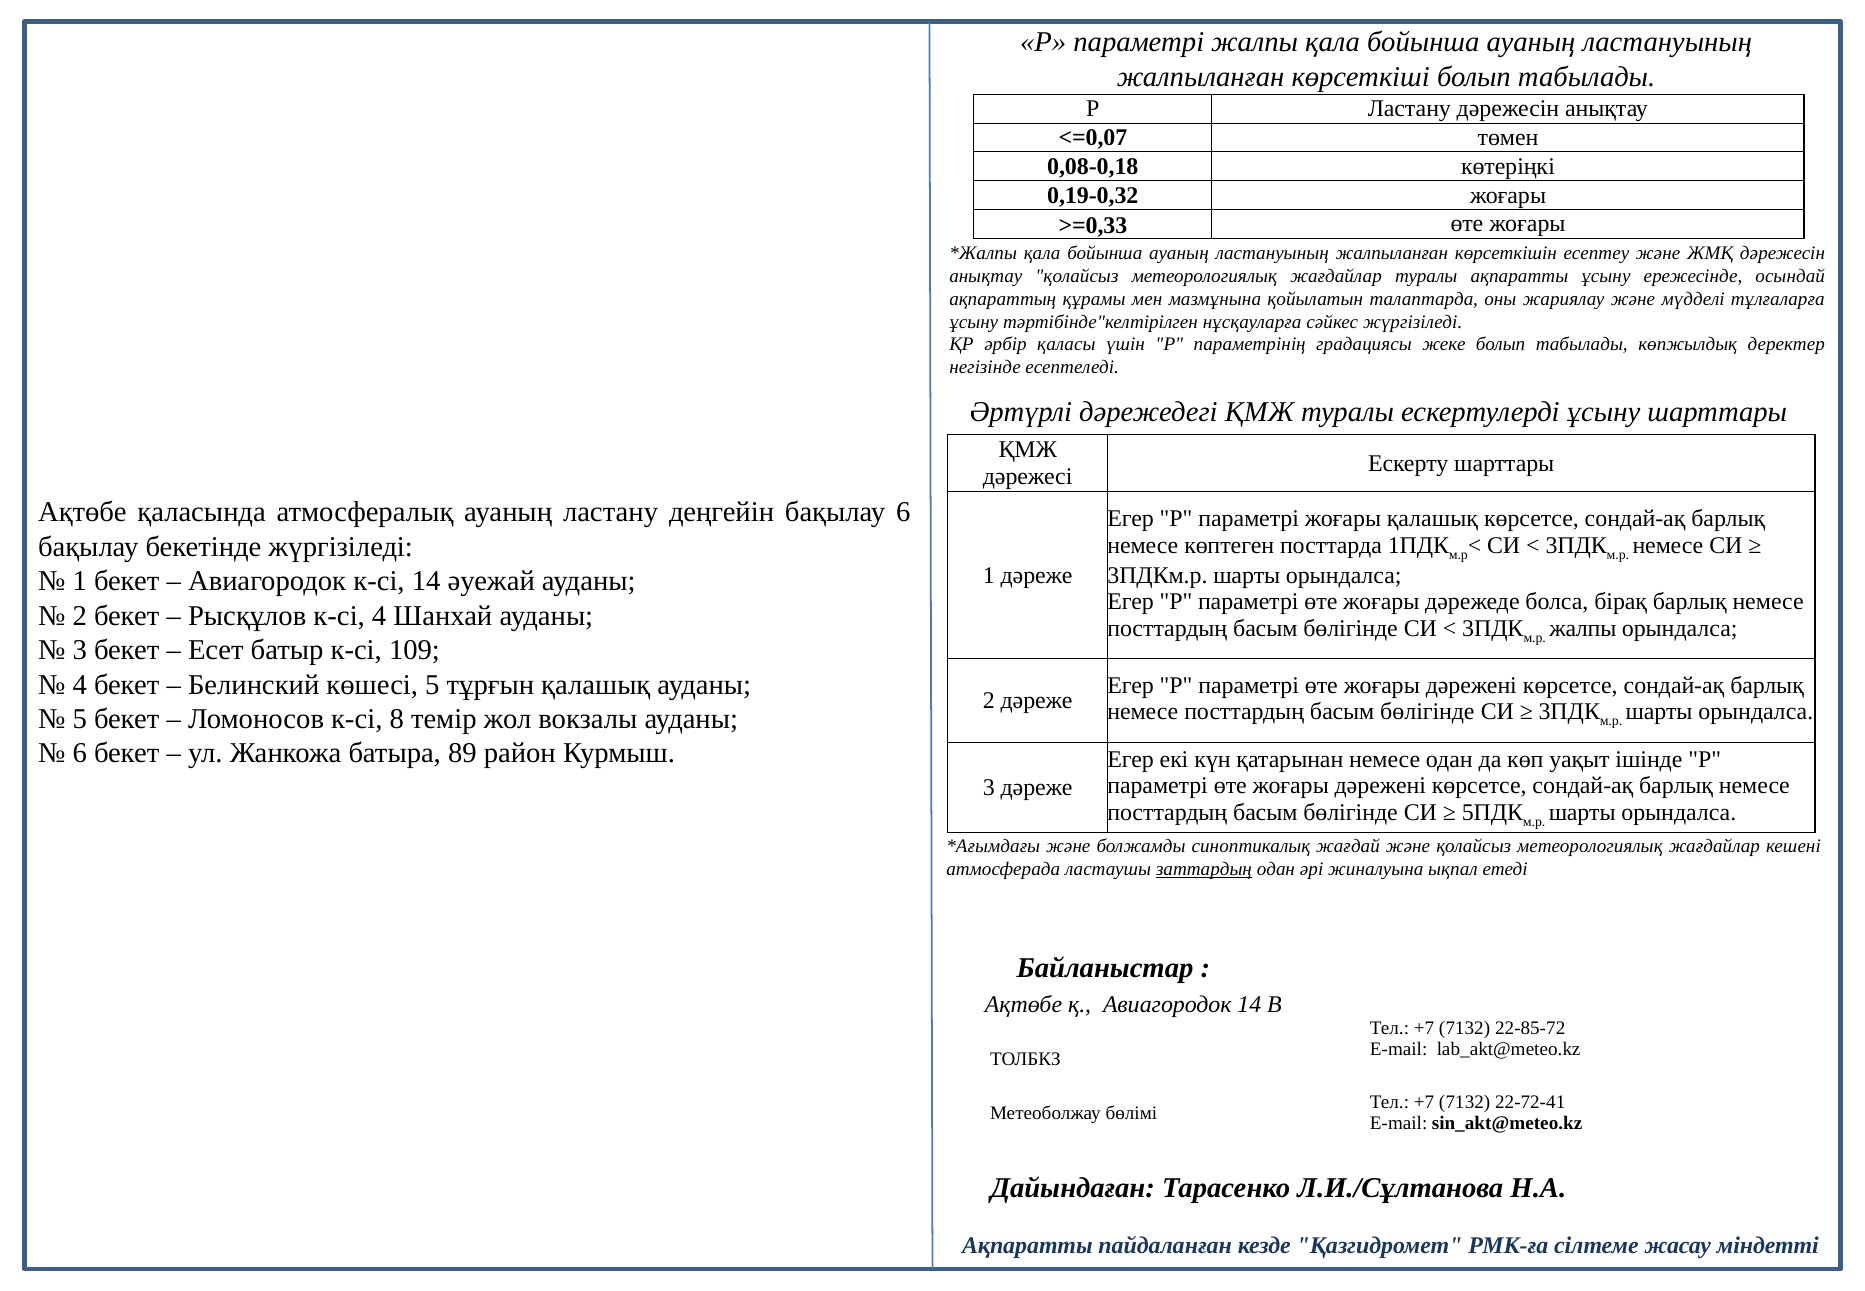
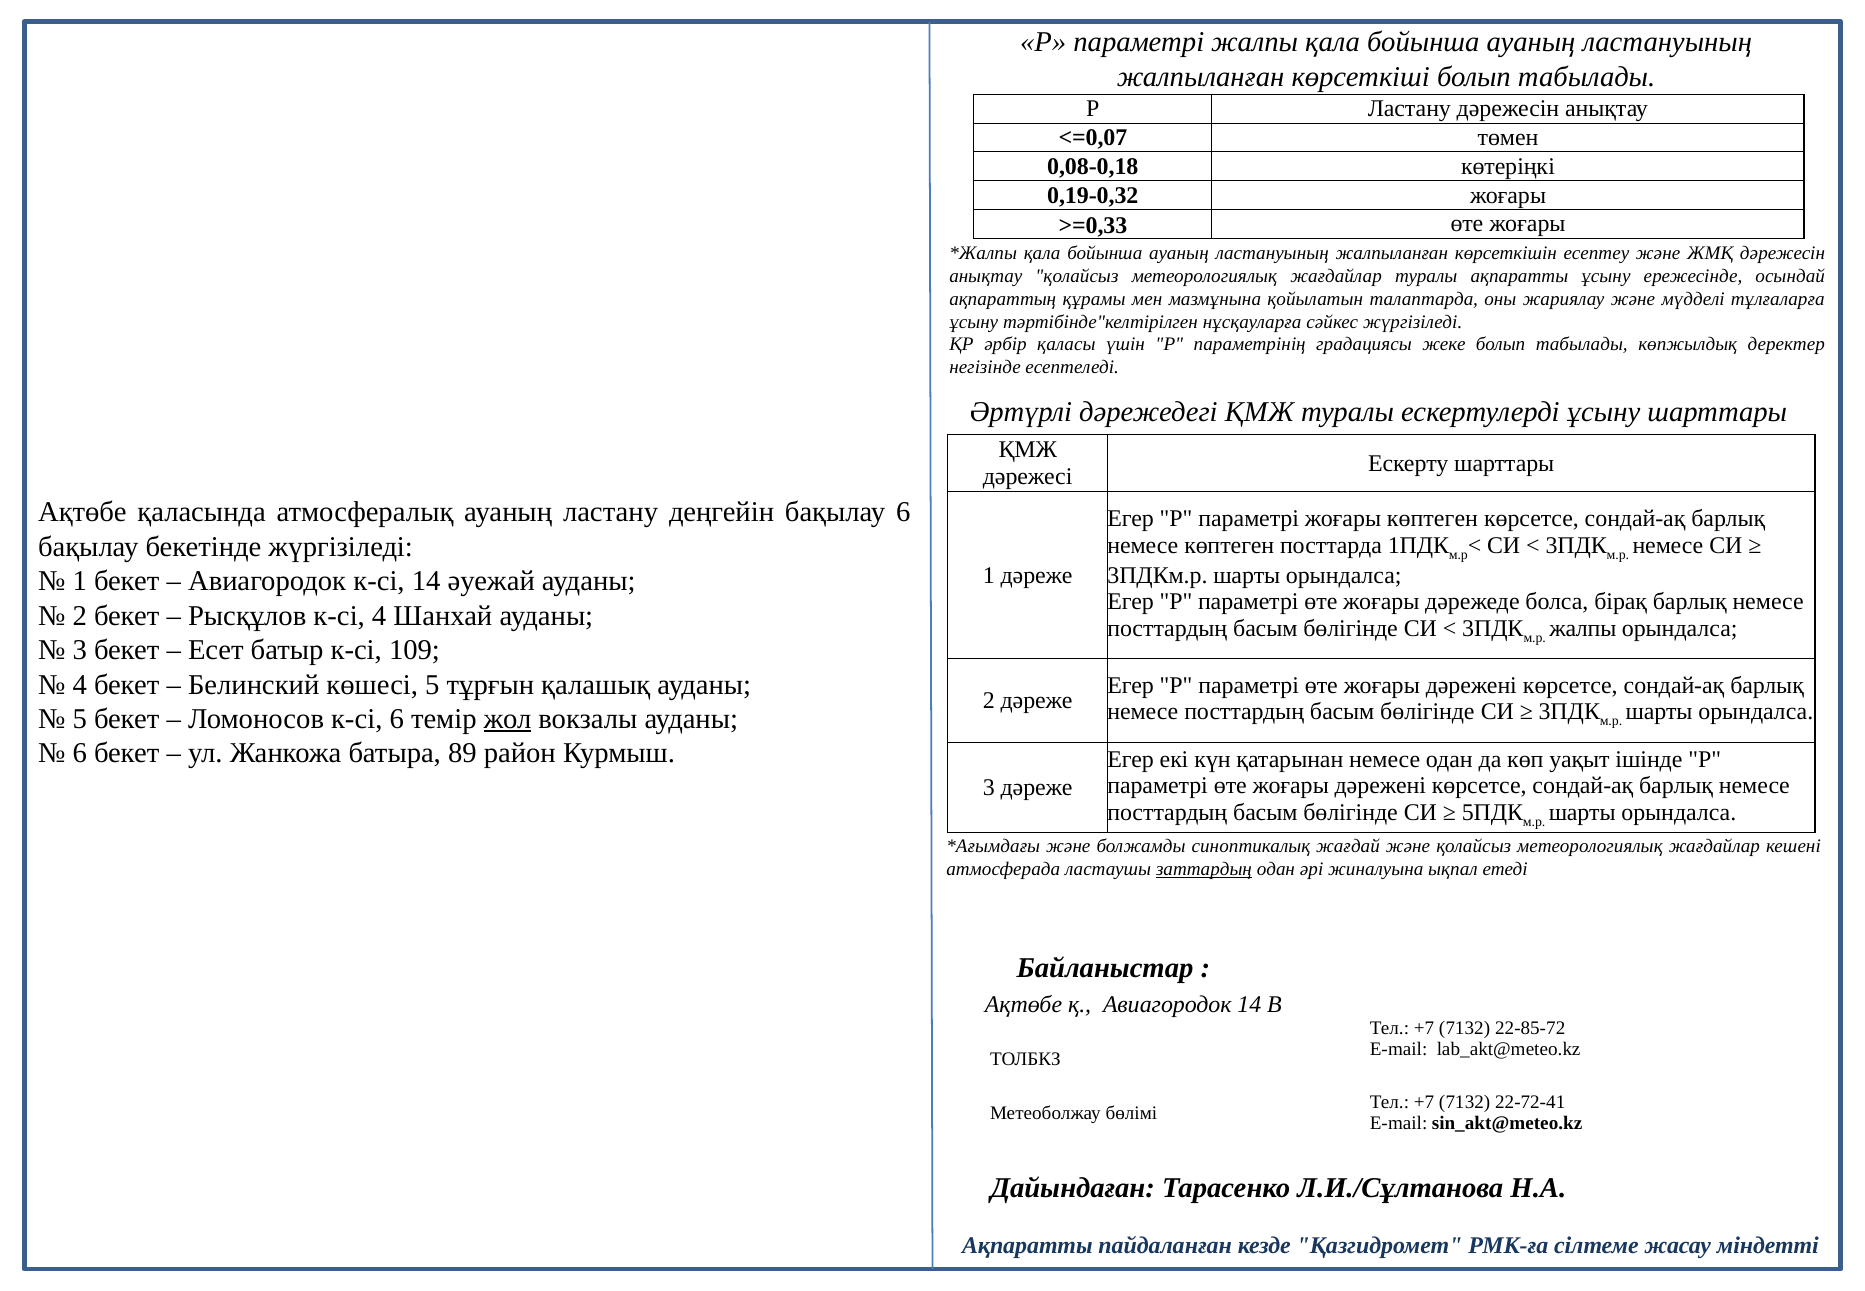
жоғары қалашық: қалашық -> көптеген (1432, 519)
к-сі 8: 8 -> 6 (397, 719)
жол underline: none -> present (508, 719)
